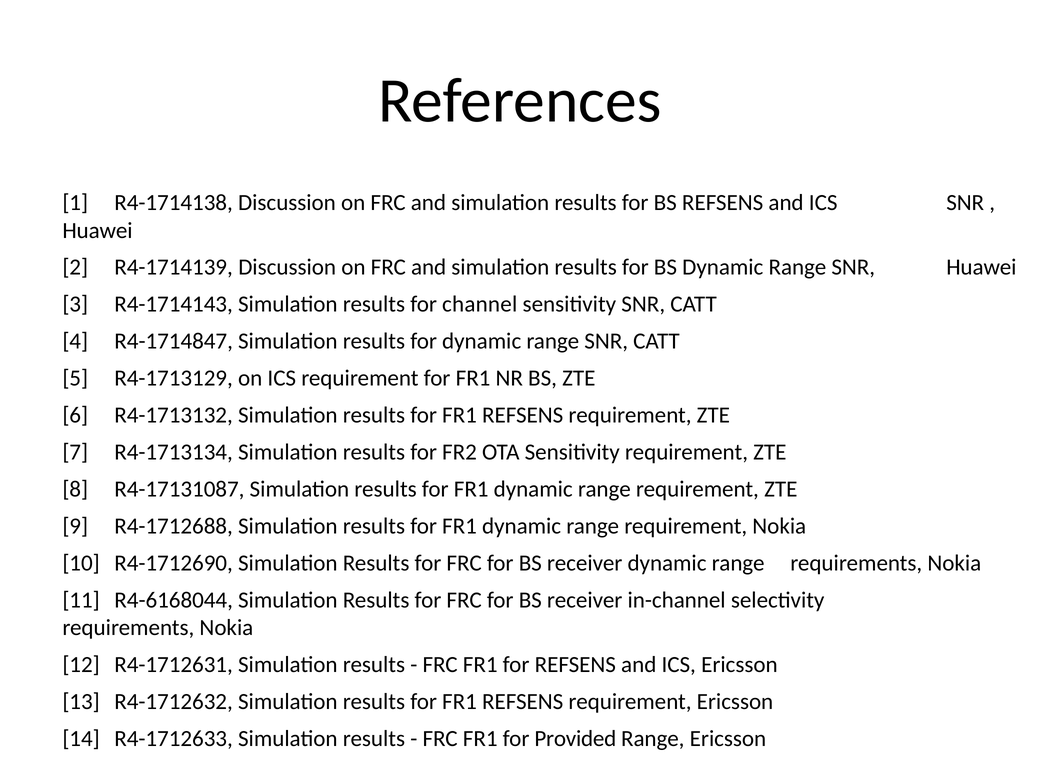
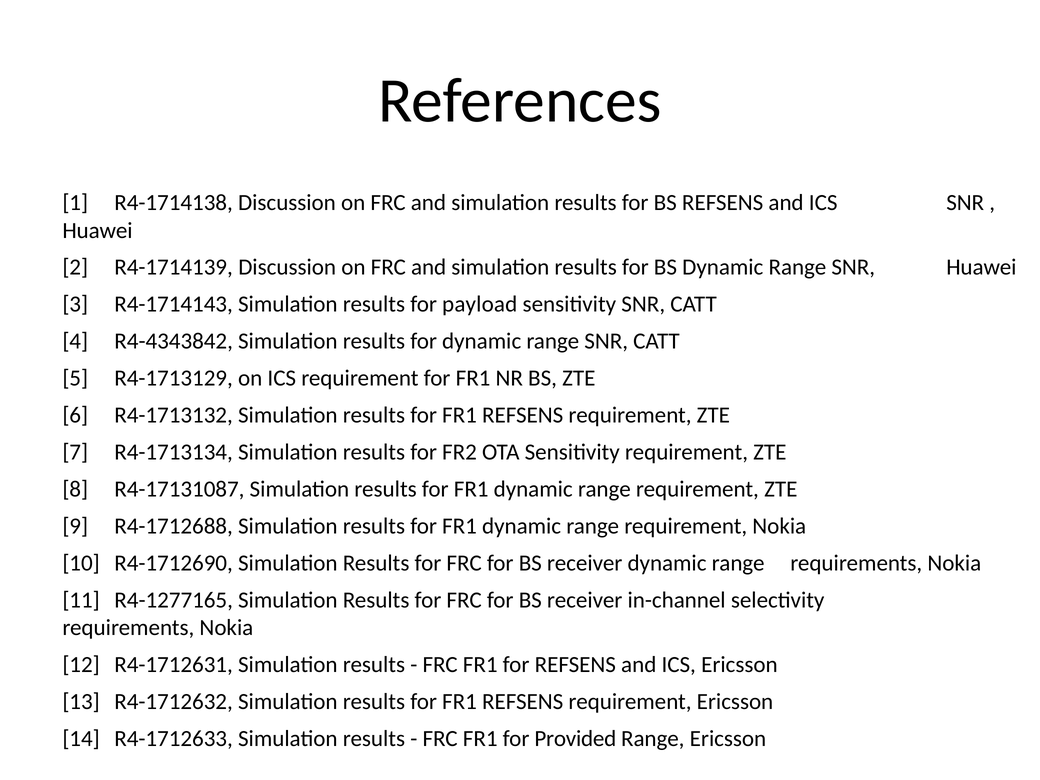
channel: channel -> payload (480, 304)
R4-1714847: R4-1714847 -> R4-4343842 (174, 341)
R4-6168044: R4-6168044 -> R4-1277165 (174, 600)
